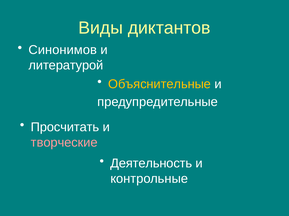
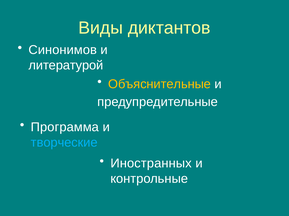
Просчитать: Просчитать -> Программа (65, 128)
творческие colour: pink -> light blue (64, 143)
Деятельность: Деятельность -> Иностранных (151, 164)
